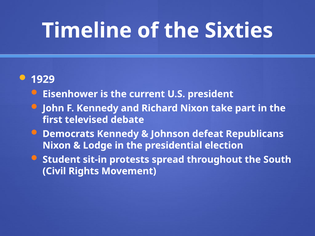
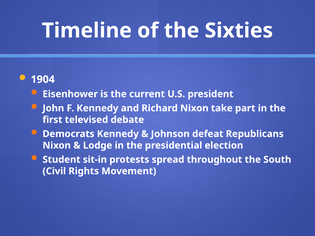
1929: 1929 -> 1904 (43, 79)
